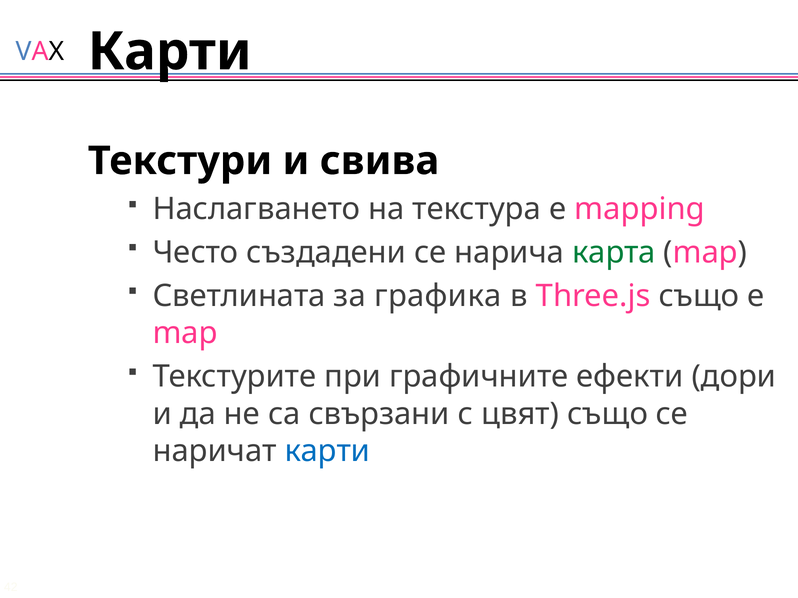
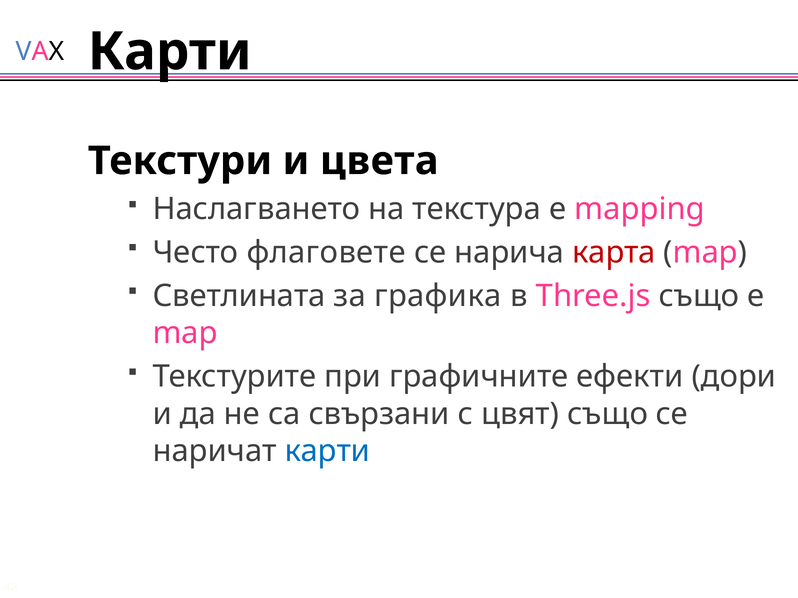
свива: свива -> цвета (379, 161)
създадени: създадени -> флаговете (326, 253)
карта colour: green -> red (614, 253)
